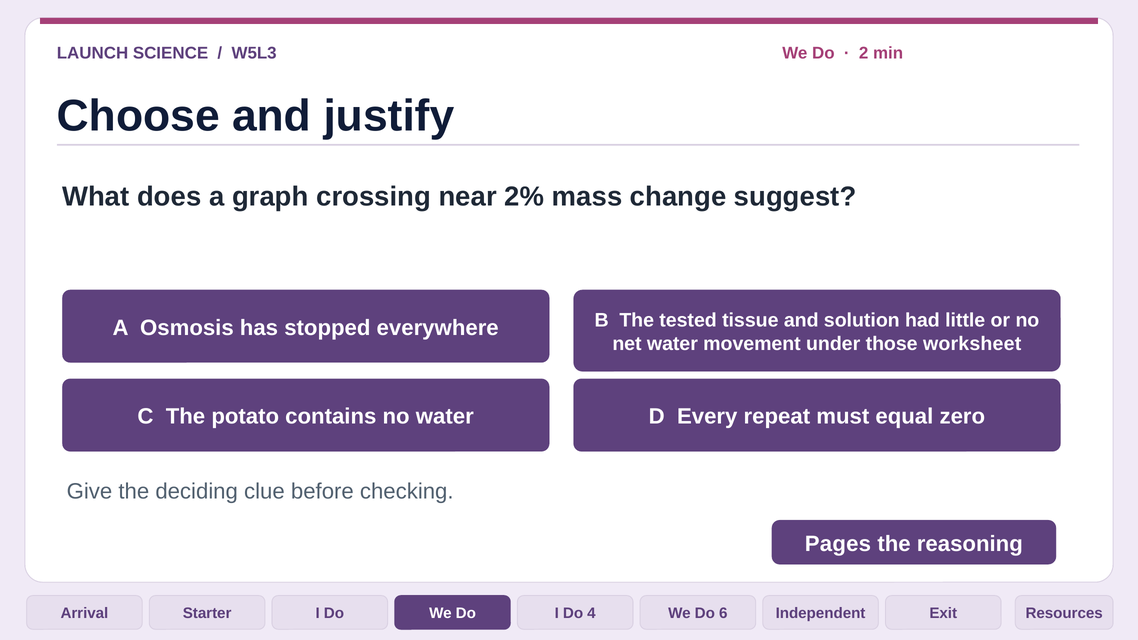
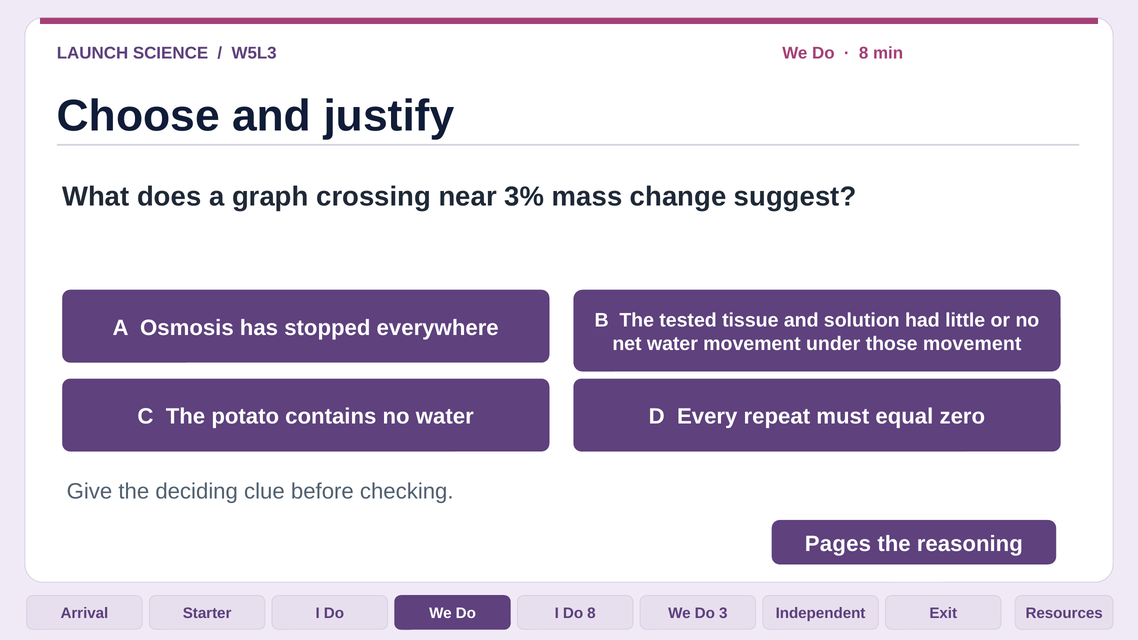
2: 2 -> 8 (864, 53)
2%: 2% -> 3% (524, 197)
those worksheet: worksheet -> movement (972, 344)
Do 4: 4 -> 8 (591, 614)
6: 6 -> 3 (723, 614)
